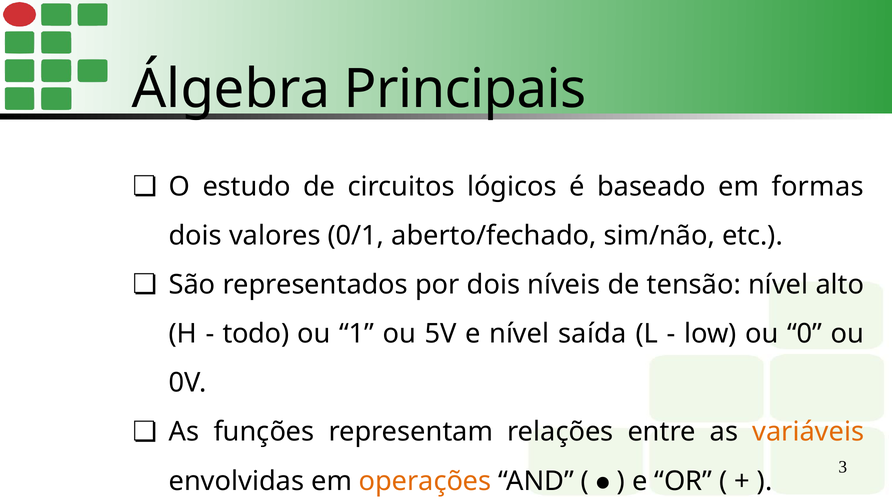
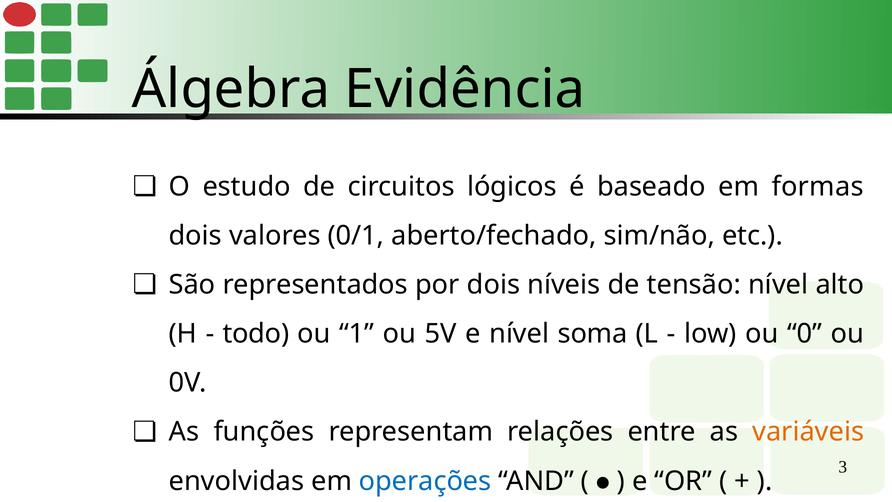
Principais: Principais -> Evidência (465, 89)
saída: saída -> soma (593, 334)
operações colour: orange -> blue (425, 481)
